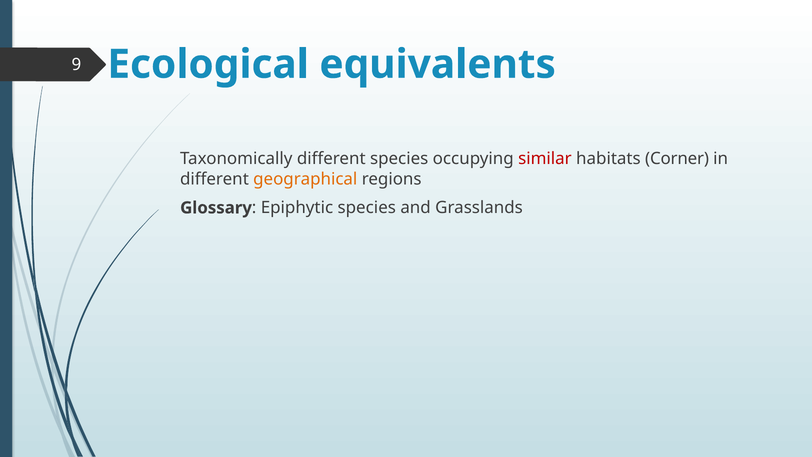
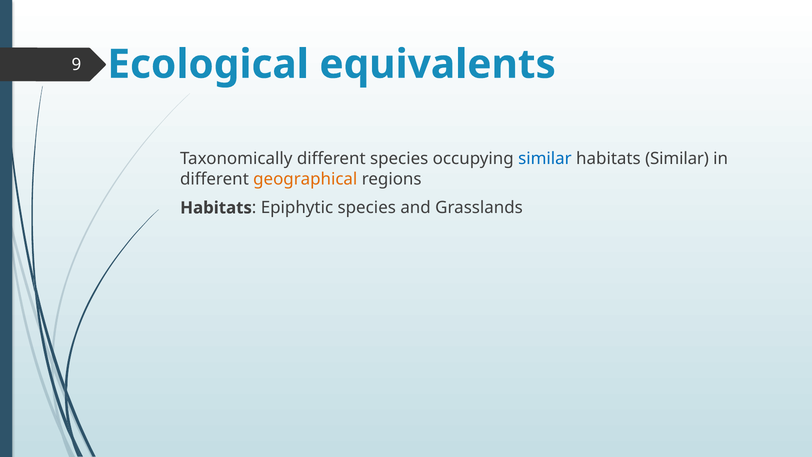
similar colour: red -> blue (545, 159)
habitats Corner: Corner -> Similar (677, 159)
Glossary: Glossary -> Habitats (216, 208)
